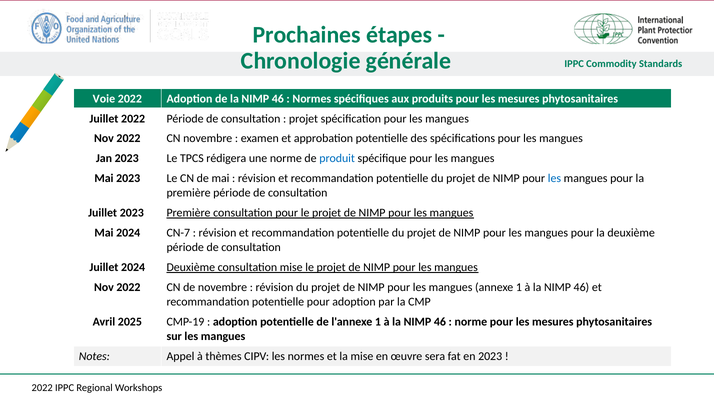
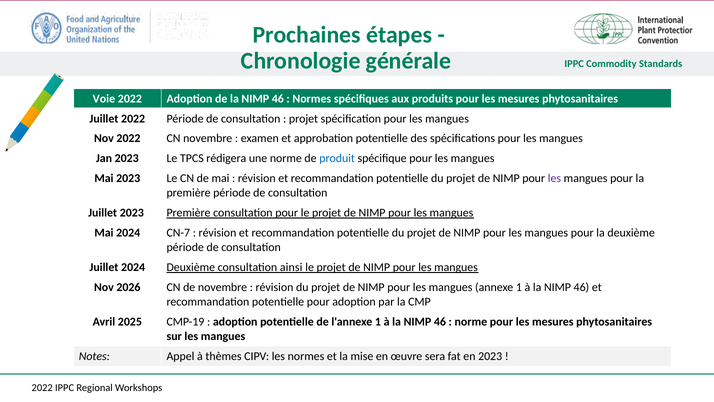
les colour: blue -> purple (554, 178)
consultation mise: mise -> ainsi (291, 267)
2022: 2022 -> 2026 (128, 287)
